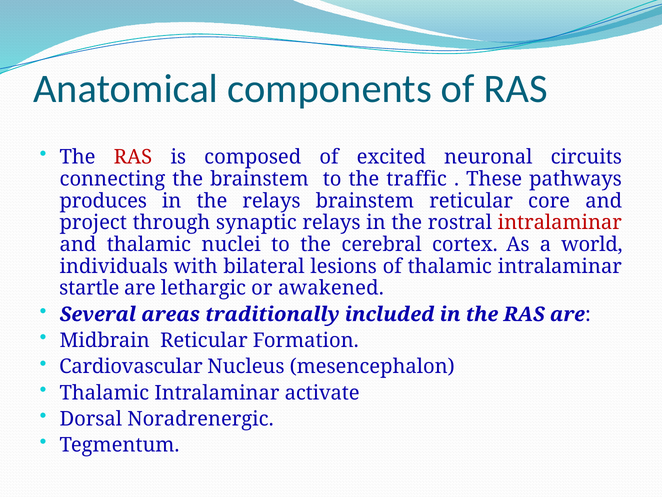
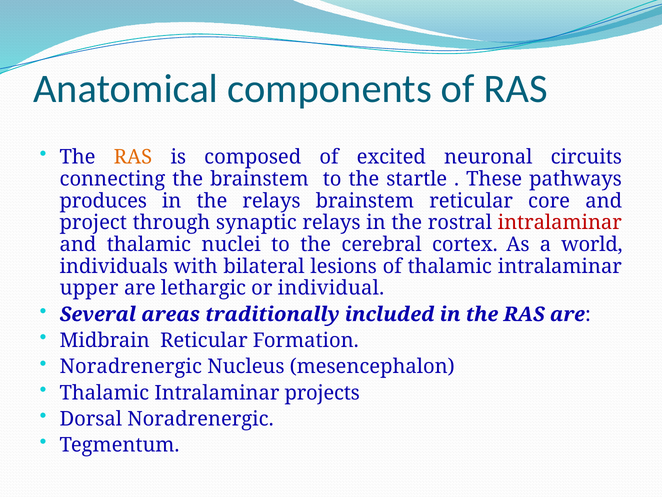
RAS colour: red -> orange (133, 157)
traffic: traffic -> startle (417, 179)
startle: startle -> upper (89, 288)
awakened: awakened -> individual (331, 288)
Cardiovascular: Cardiovascular -> Noradrenergic (131, 366)
activate: activate -> projects (322, 392)
